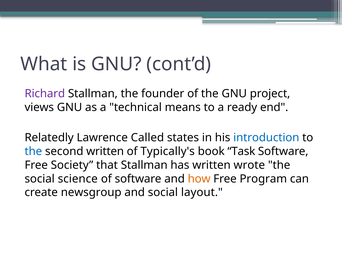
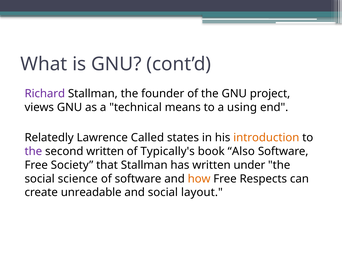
ready: ready -> using (242, 107)
introduction colour: blue -> orange (266, 137)
the colour: blue -> purple (33, 151)
Task: Task -> Also (241, 151)
wrote: wrote -> under (249, 165)
Program: Program -> Respects (263, 178)
newsgroup: newsgroup -> unreadable (91, 192)
